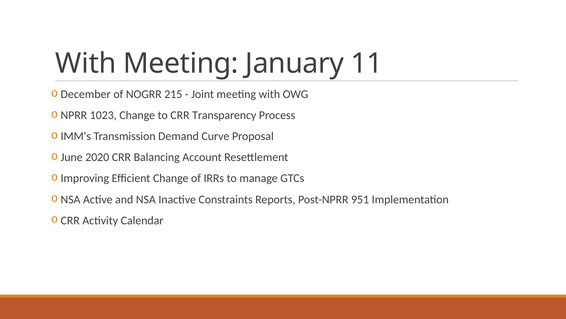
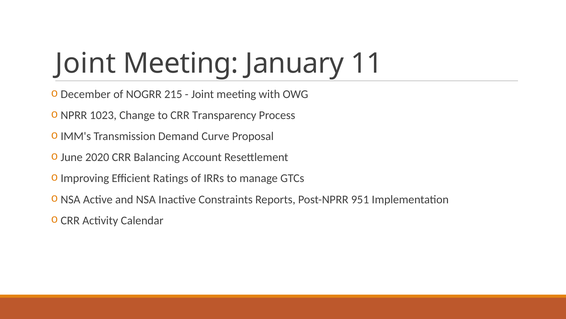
With: With -> Joint (86, 63)
Efficient Change: Change -> Ratings (171, 178)
